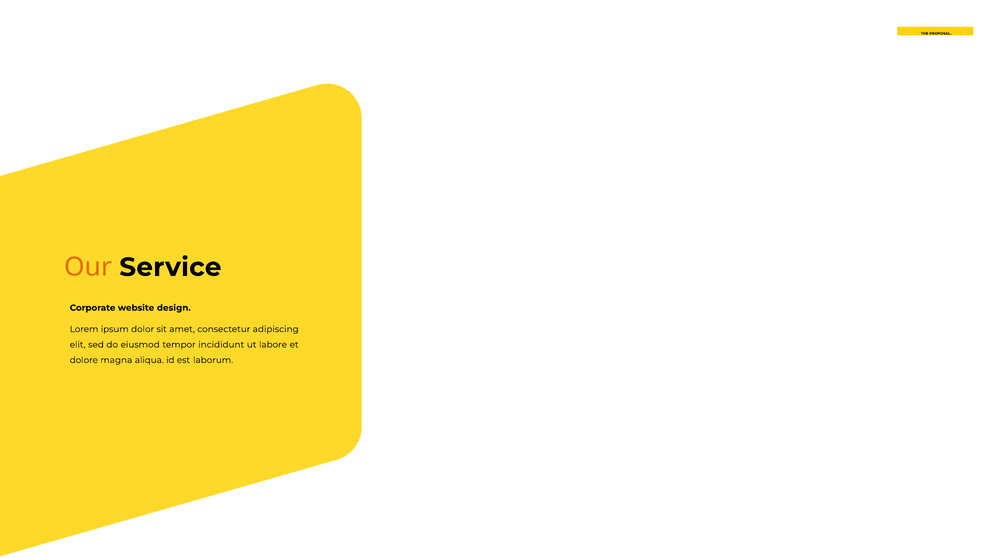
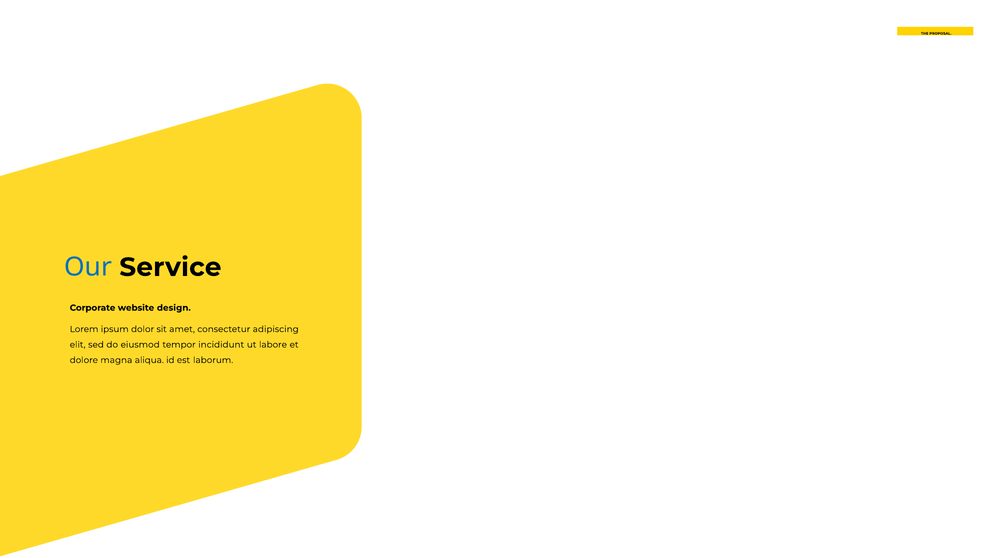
Our colour: orange -> blue (88, 267)
